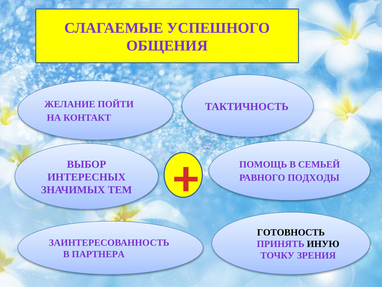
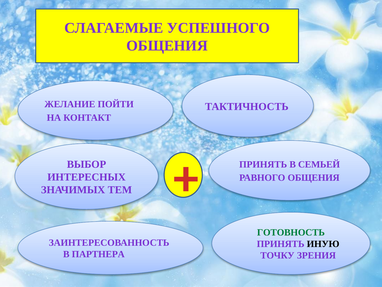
ПОМОЩЬ: ПОМОЩЬ -> ПРИНЯТЬ (263, 164)
РАВНОГО ПОДХОДЫ: ПОДХОДЫ -> ОБЩЕНИЯ (314, 177)
ГОТОВНОСТЬ colour: black -> green (291, 232)
